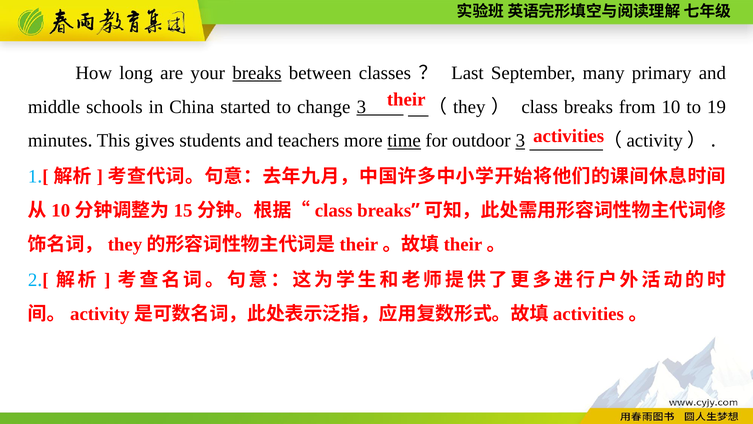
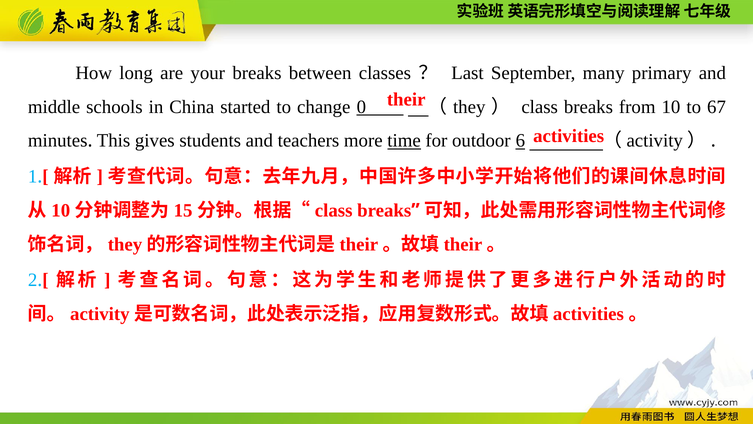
breaks underline: present -> none (257, 73)
change 3: 3 -> 0 (361, 107)
19: 19 -> 67 (717, 107)
outdoor 3: 3 -> 6 (520, 141)
